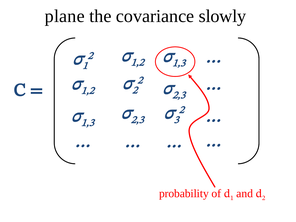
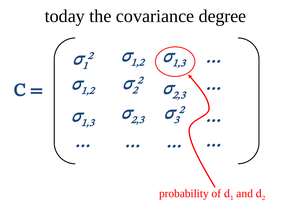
plane: plane -> today (65, 16)
slowly: slowly -> degree (222, 16)
